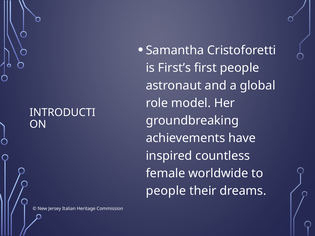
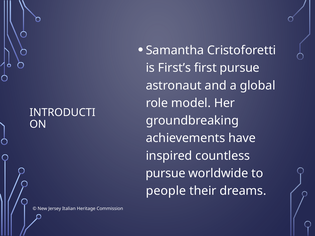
first people: people -> pursue (240, 68)
female: female -> pursue (166, 174)
